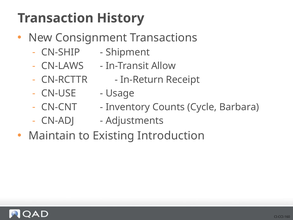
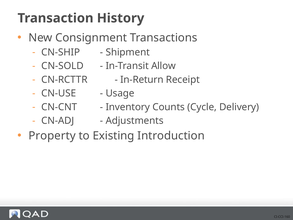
CN-LAWS: CN-LAWS -> CN-SOLD (62, 66)
Barbara: Barbara -> Delivery (239, 107)
Maintain: Maintain -> Property (52, 136)
